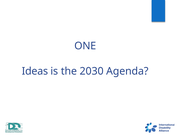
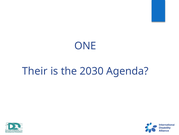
Ideas: Ideas -> Their (35, 71)
